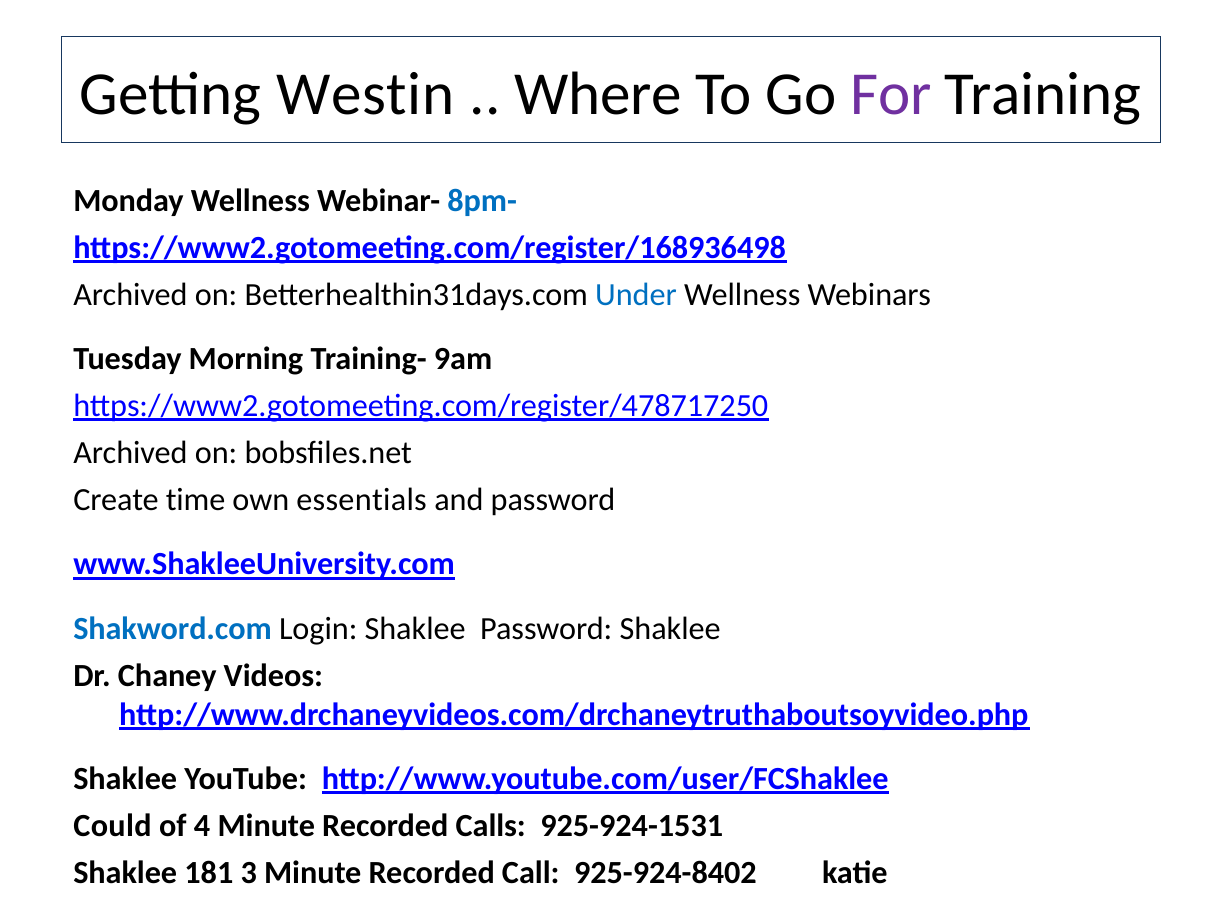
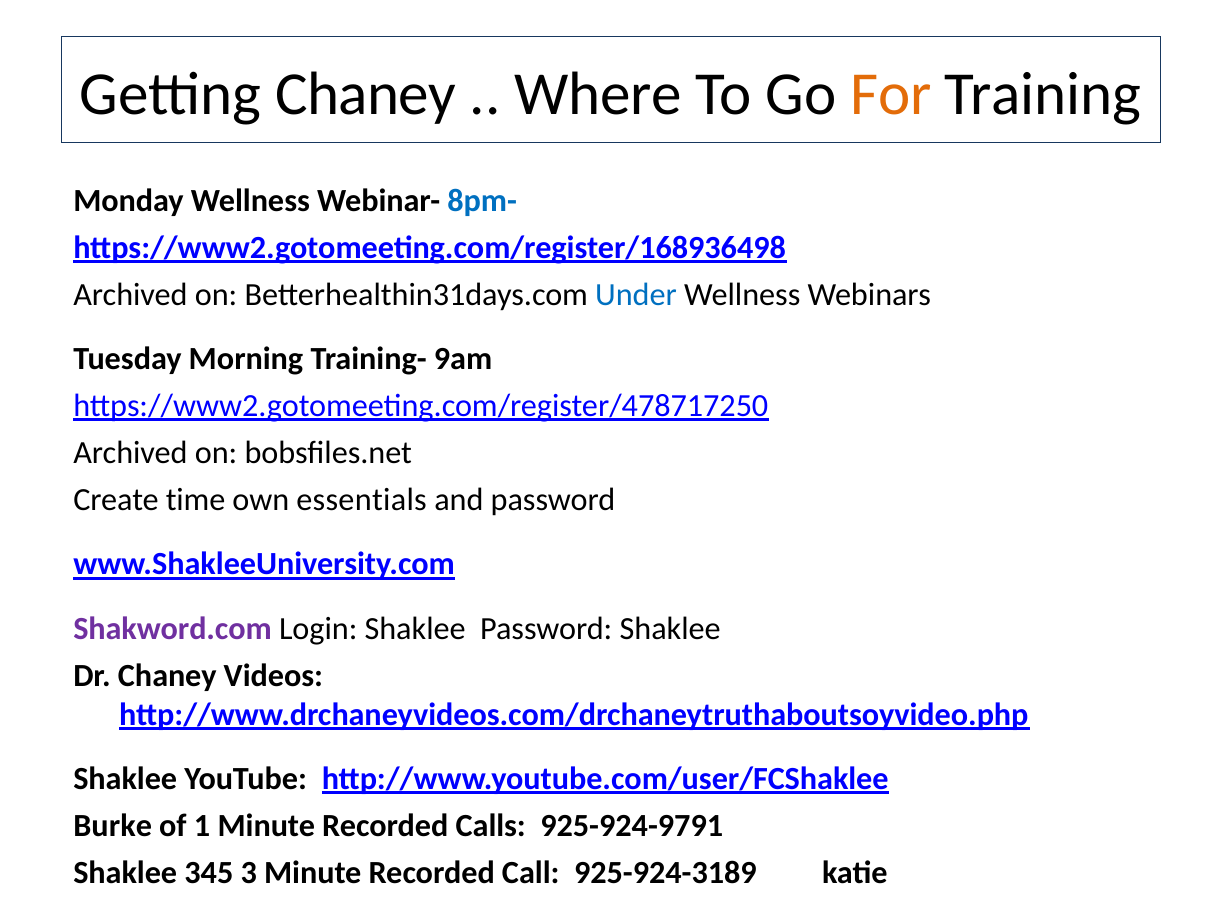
Getting Westin: Westin -> Chaney (366, 94)
For colour: purple -> orange (891, 94)
Shakword.com colour: blue -> purple (173, 629)
Could: Could -> Burke (113, 826)
4: 4 -> 1 (202, 826)
925-924-1531: 925-924-1531 -> 925-924-9791 (632, 826)
181: 181 -> 345 (209, 873)
925-924-8402: 925-924-8402 -> 925-924-3189 (665, 873)
